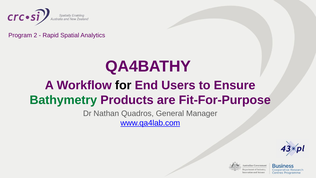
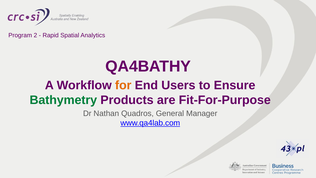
for colour: black -> orange (123, 85)
